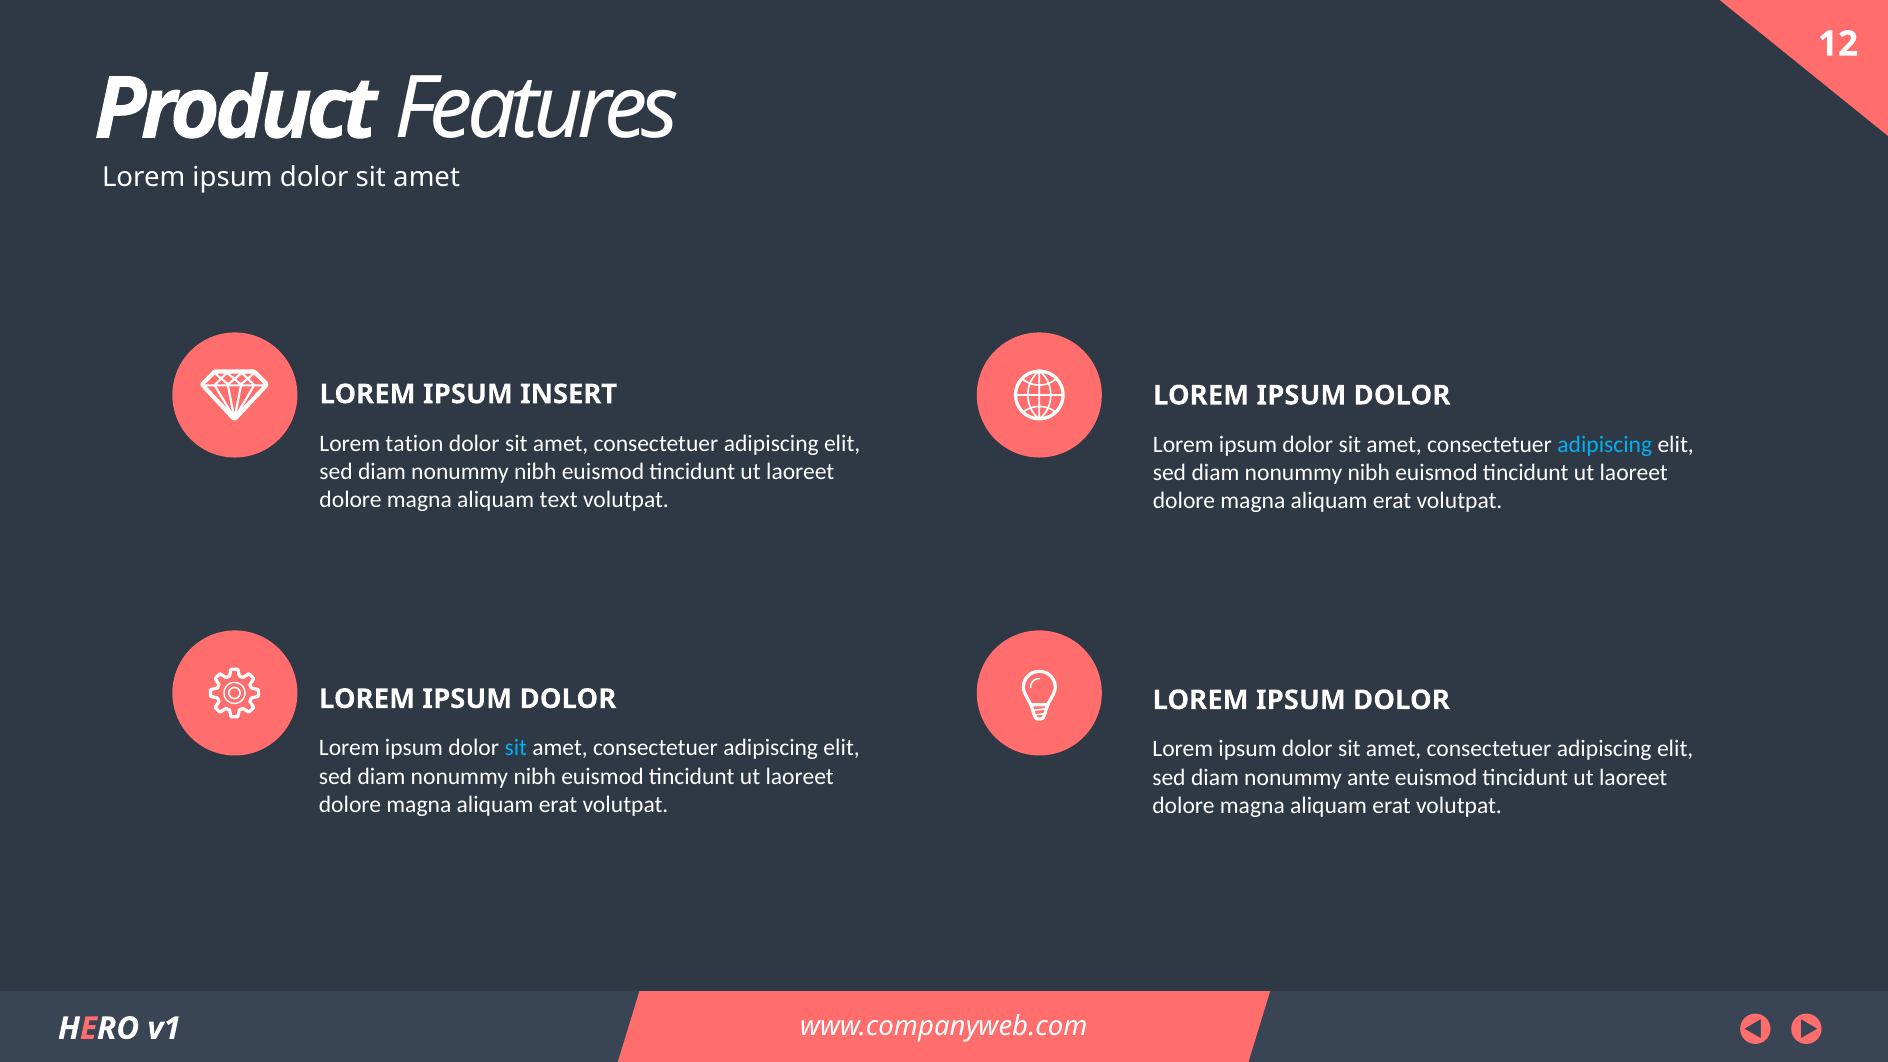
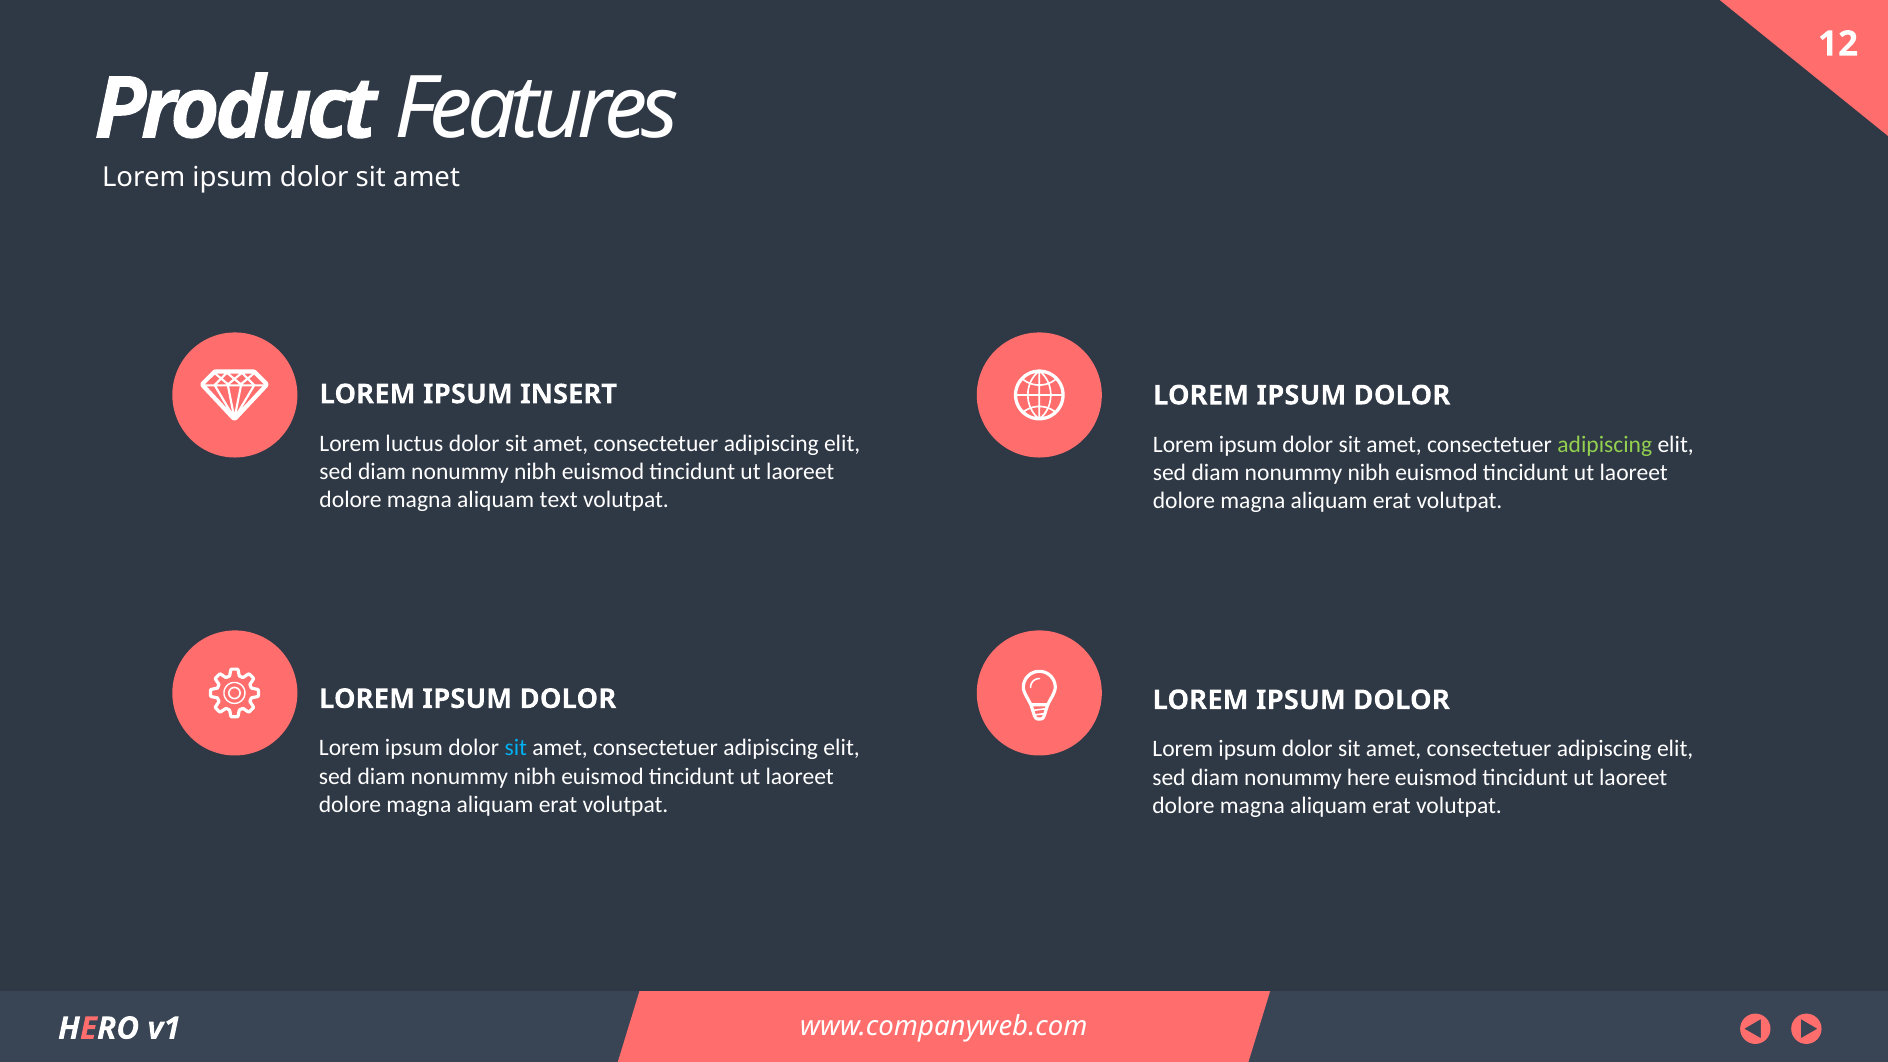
tation: tation -> luctus (414, 443)
adipiscing colour: light blue -> light green (1605, 444)
ante: ante -> here (1368, 777)
